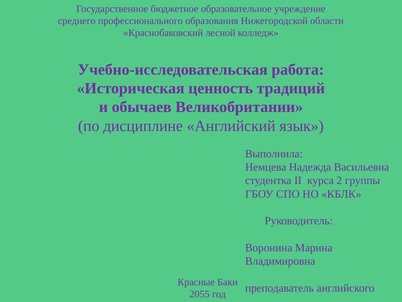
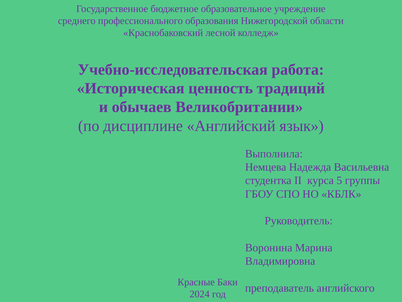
2: 2 -> 5 (339, 180)
2055: 2055 -> 2024 (200, 294)
